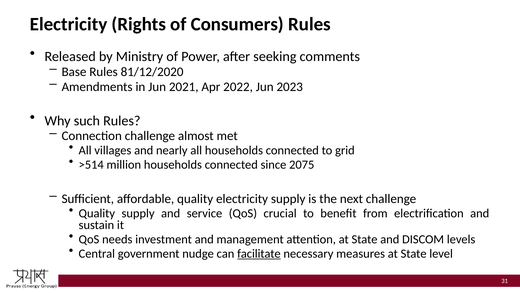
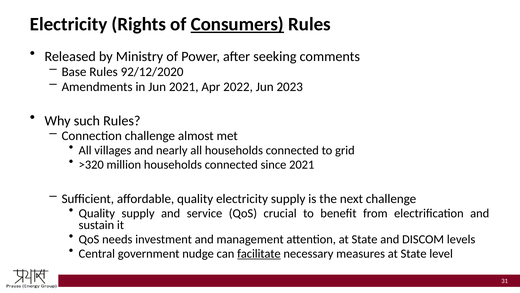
Consumers underline: none -> present (237, 24)
81/12/2020: 81/12/2020 -> 92/12/2020 (152, 72)
>514: >514 -> >320 (91, 164)
since 2075: 2075 -> 2021 (302, 164)
